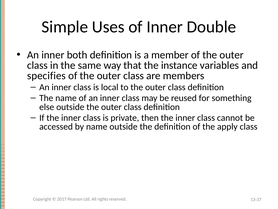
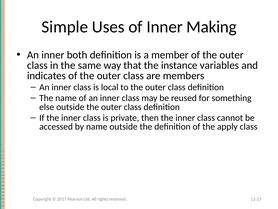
Double: Double -> Making (212, 27)
specifies: specifies -> indicates (47, 76)
